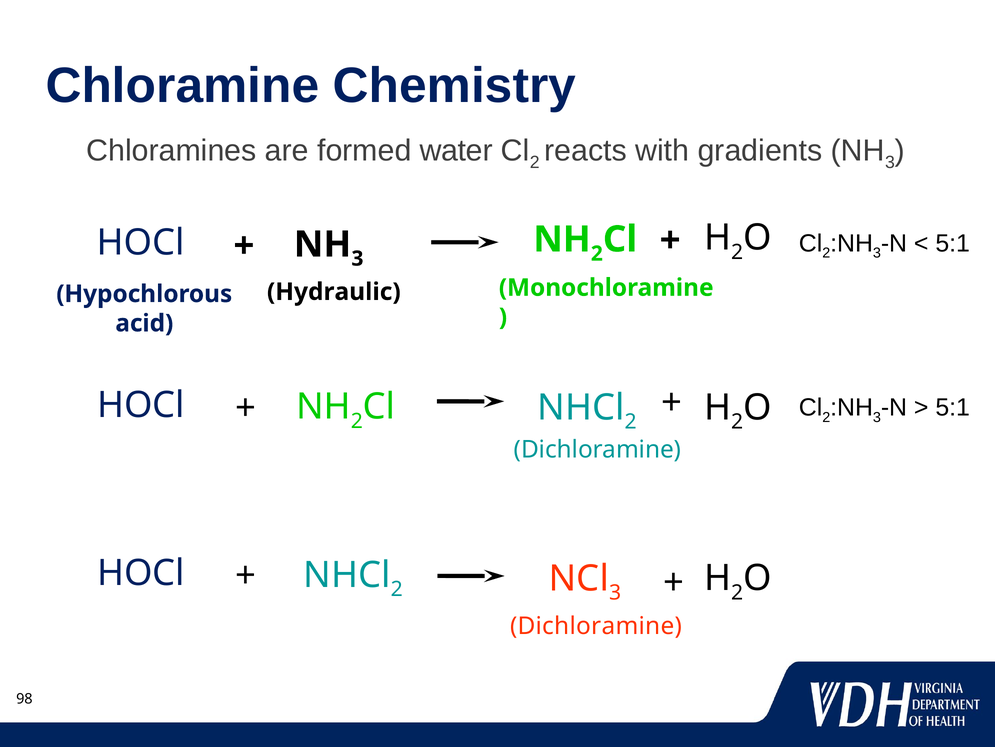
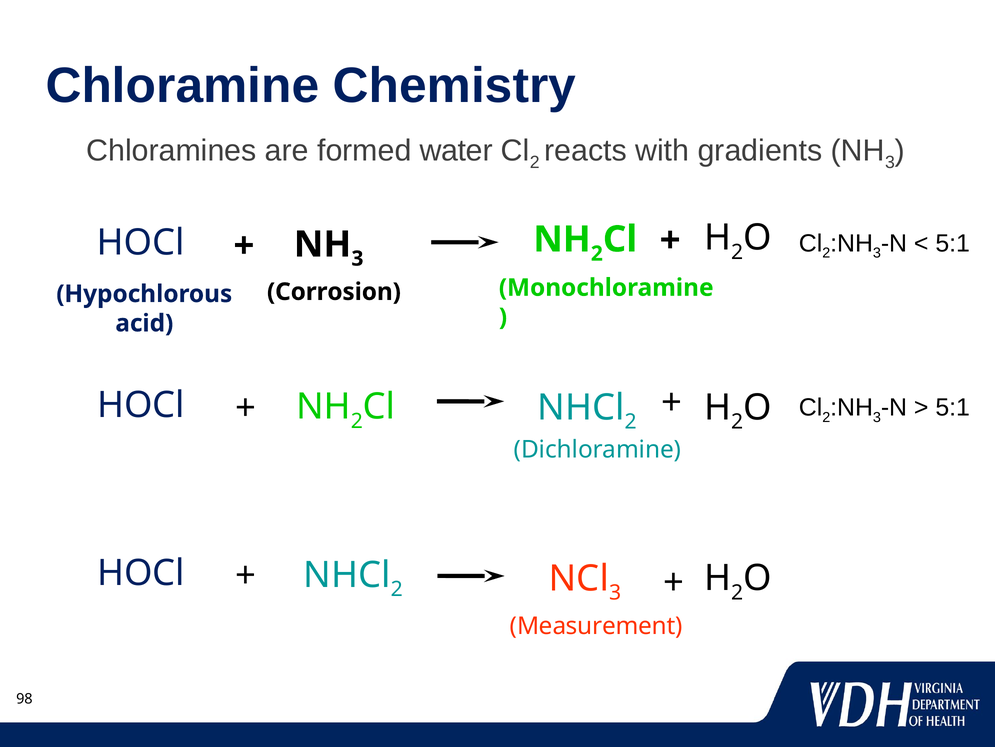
Hydraulic: Hydraulic -> Corrosion (334, 292)
Dichloramine: Dichloramine -> Measurement (596, 626)
